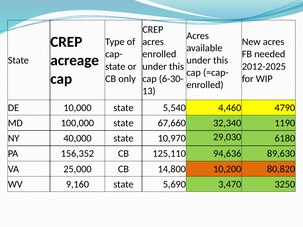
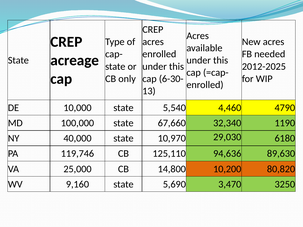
156,352: 156,352 -> 119,746 (77, 154)
